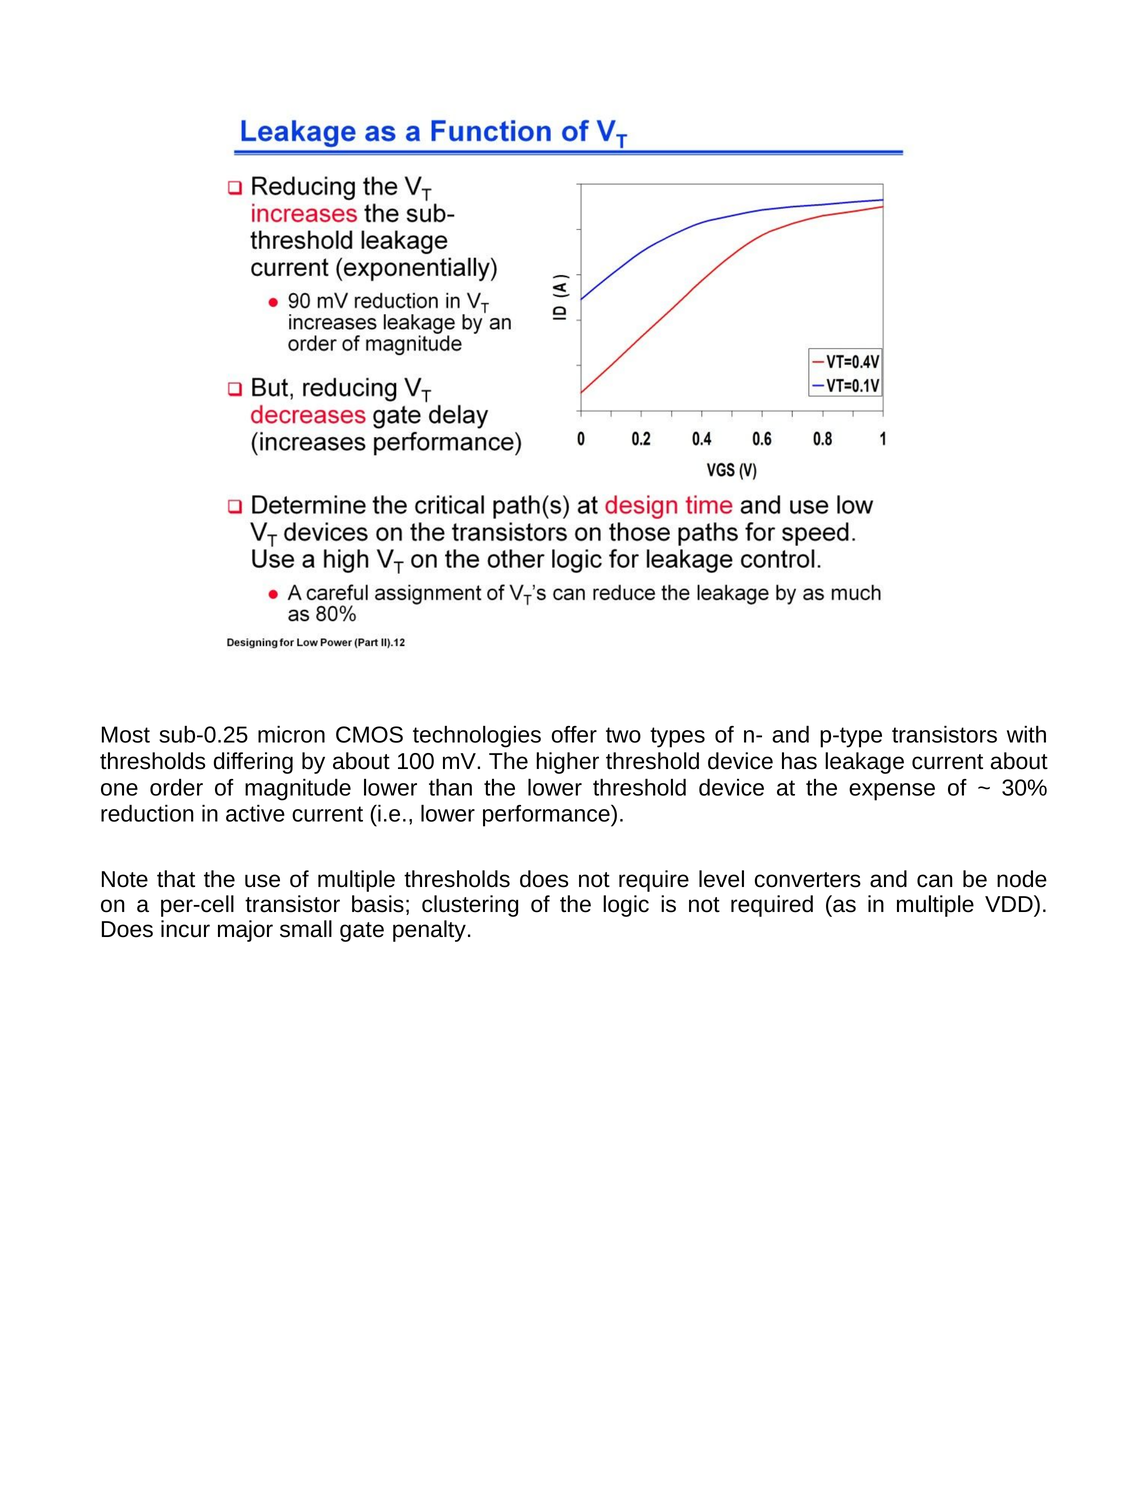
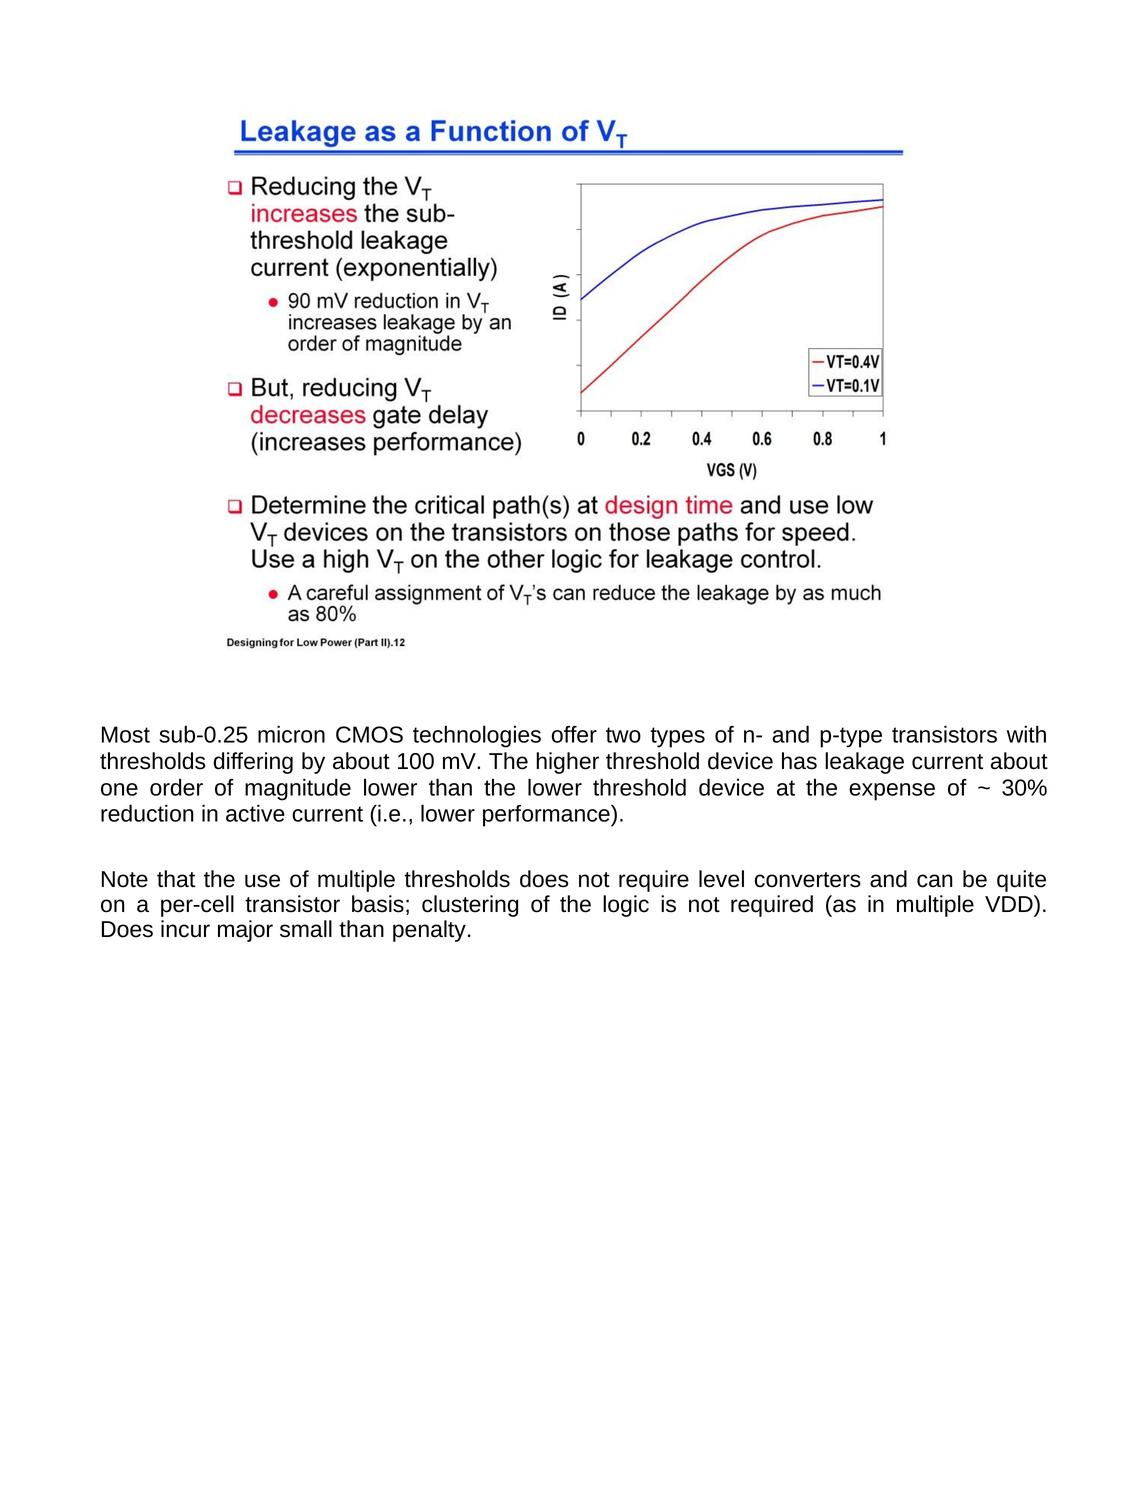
node: node -> quite (1022, 880)
small gate: gate -> than (362, 930)
